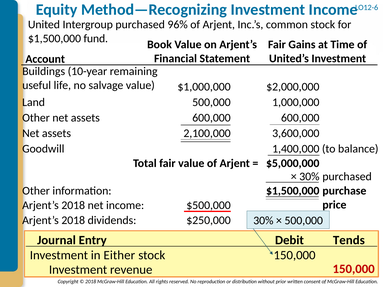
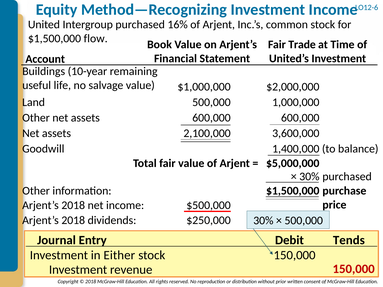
96%: 96% -> 16% (178, 24)
fund: fund -> flow (96, 38)
Gains: Gains -> Trade (302, 44)
